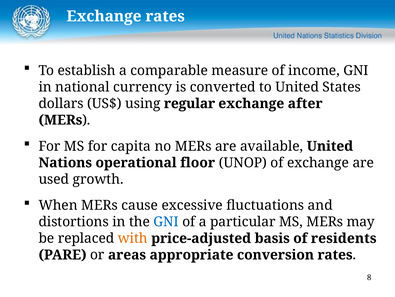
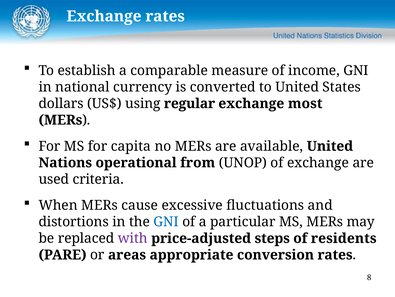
after: after -> most (305, 103)
floor: floor -> from (198, 162)
growth: growth -> criteria (98, 179)
with colour: orange -> purple (133, 238)
basis: basis -> steps (272, 238)
